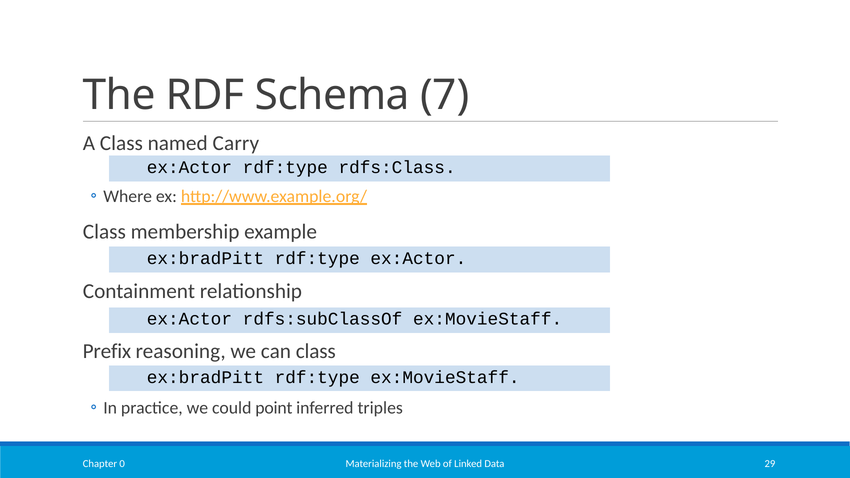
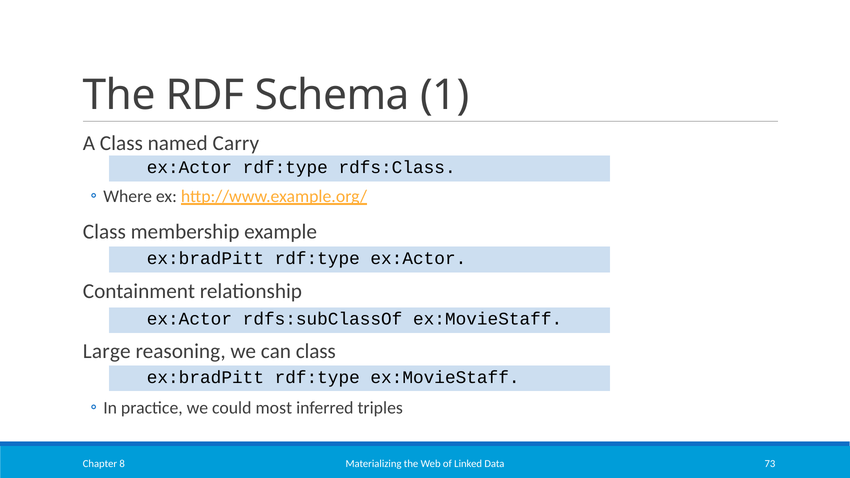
7: 7 -> 1 (445, 95)
Prefix: Prefix -> Large (107, 351)
point: point -> most (274, 408)
29: 29 -> 73 (770, 464)
0: 0 -> 8 (122, 464)
